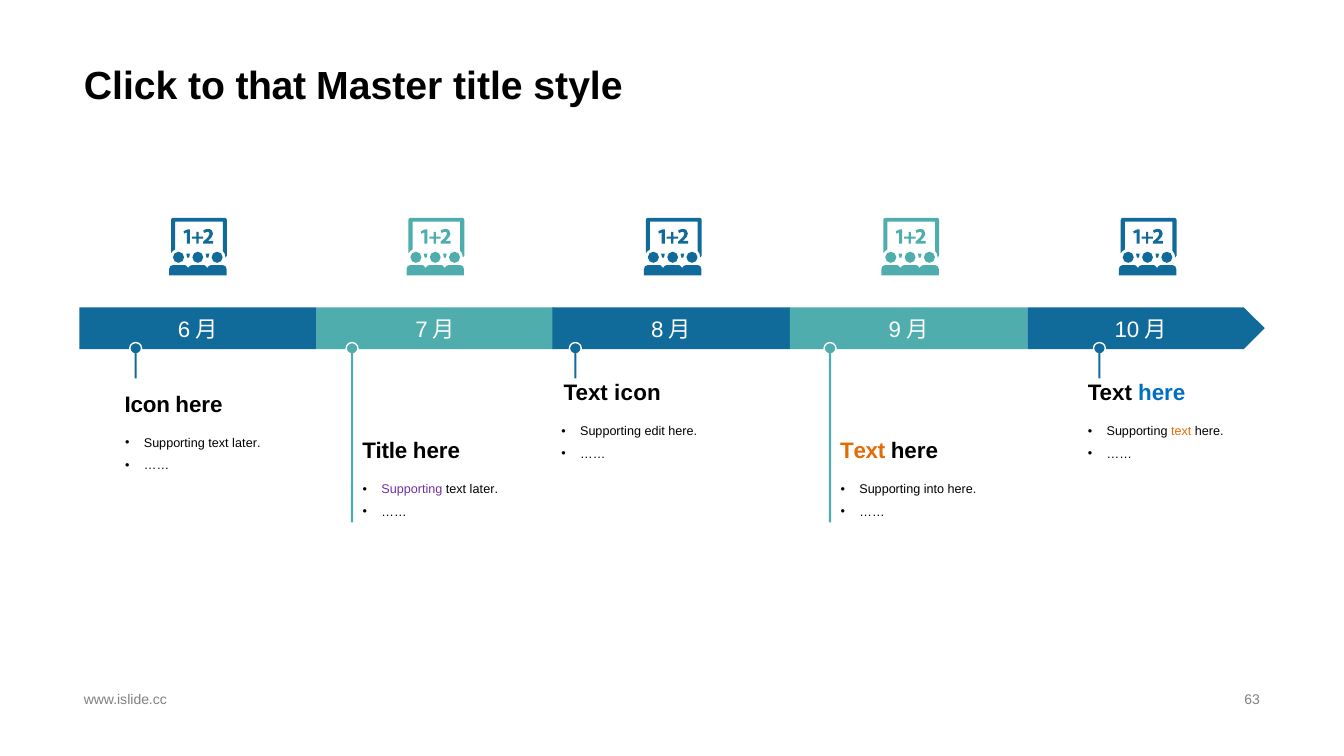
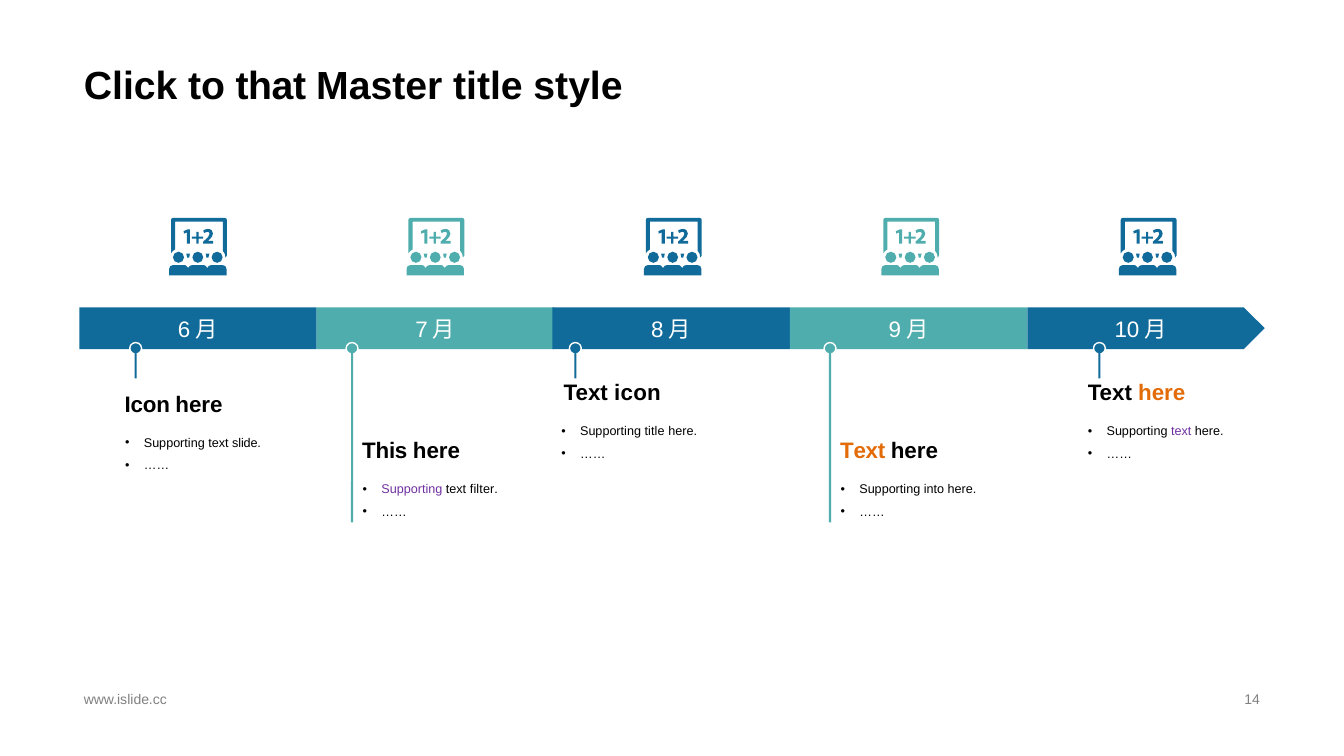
here colour: blue -> orange (1162, 394)
Supporting edit: edit -> title (655, 432)
text colour: orange -> purple (1181, 432)
later: later -> slide (247, 443)
Title: Title -> This (385, 451)
later: later -> filter (484, 490)
63: 63 -> 14 (1252, 700)
